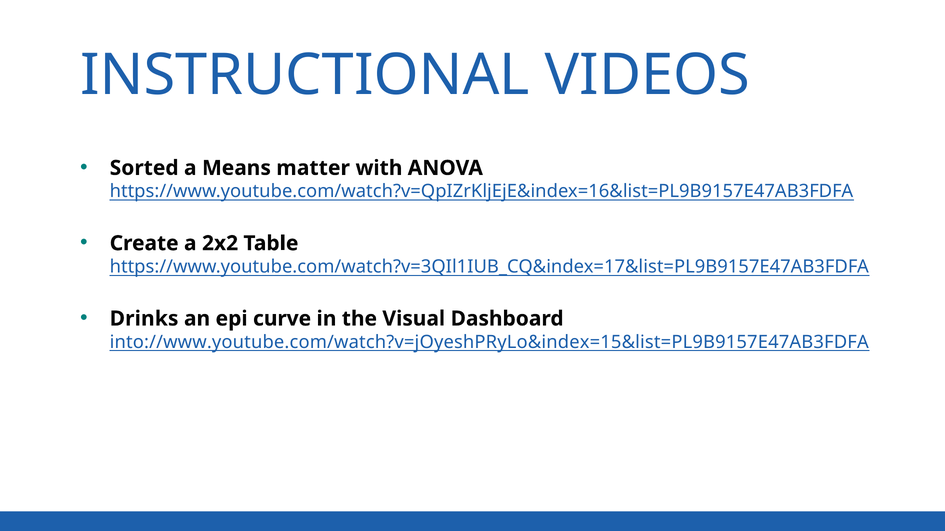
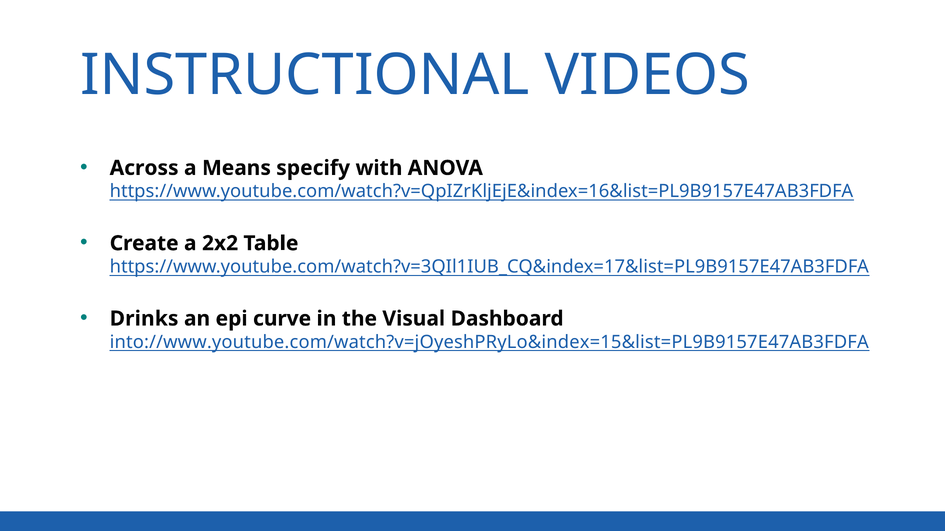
Sorted: Sorted -> Across (144, 168)
matter: matter -> specify (313, 168)
